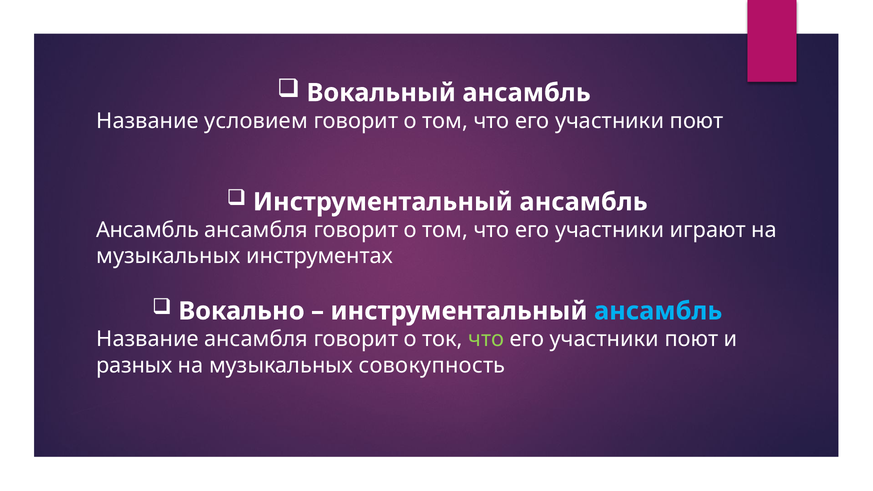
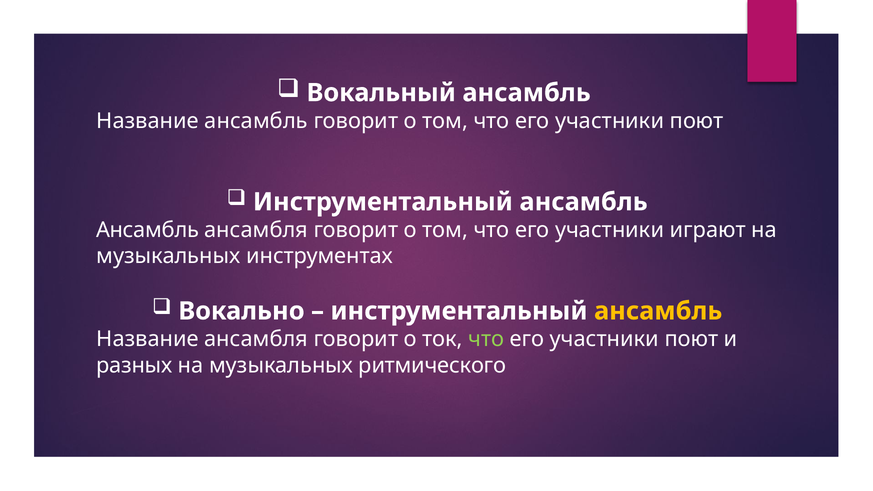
Название условием: условием -> ансамбль (256, 121)
ансамбль colour: light blue -> yellow (658, 311)
совокупность: совокупность -> ритмического (432, 365)
